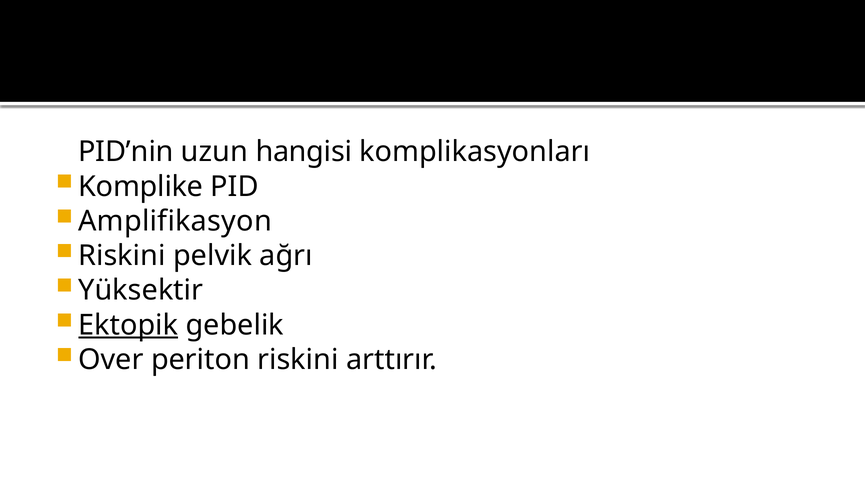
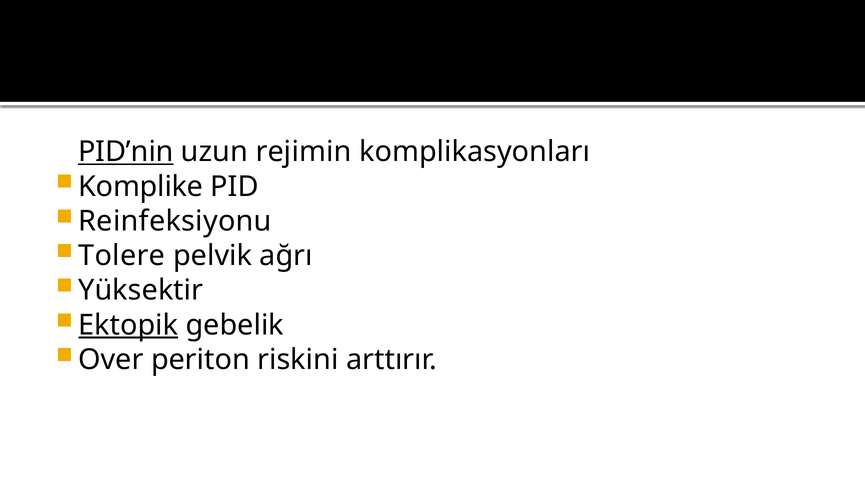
PID’nin underline: none -> present (126, 152)
hangisi: hangisi -> rejimin (304, 152)
Amplifikasyon: Amplifikasyon -> Reinfeksiyonu (175, 221)
Riskini: Riskini -> Tolere (122, 256)
